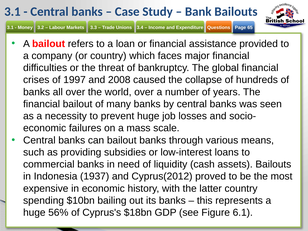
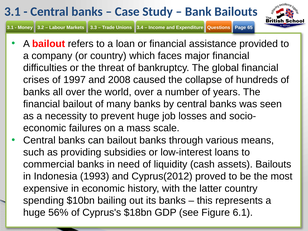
1937: 1937 -> 1993 (95, 176)
